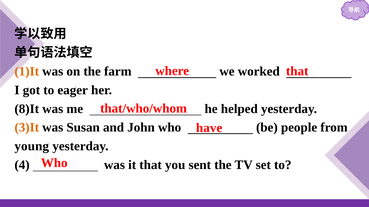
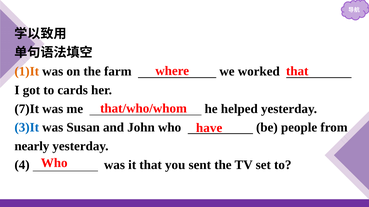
eager: eager -> cards (73, 90)
8)It: 8)It -> 7)It (27, 109)
3)It colour: orange -> blue (27, 128)
young: young -> nearly (32, 146)
